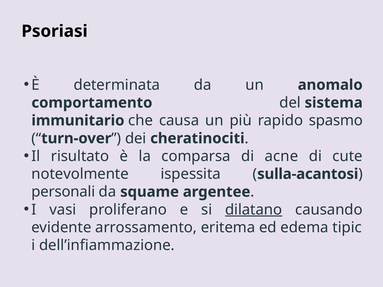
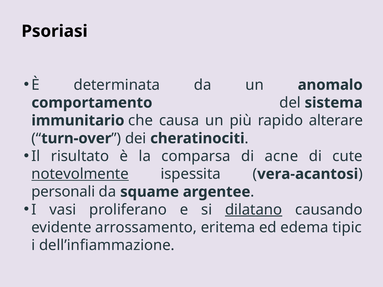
spasmo: spasmo -> alterare (336, 121)
notevolmente underline: none -> present (80, 174)
sulla-acantosi: sulla-acantosi -> vera-acantosi (308, 174)
